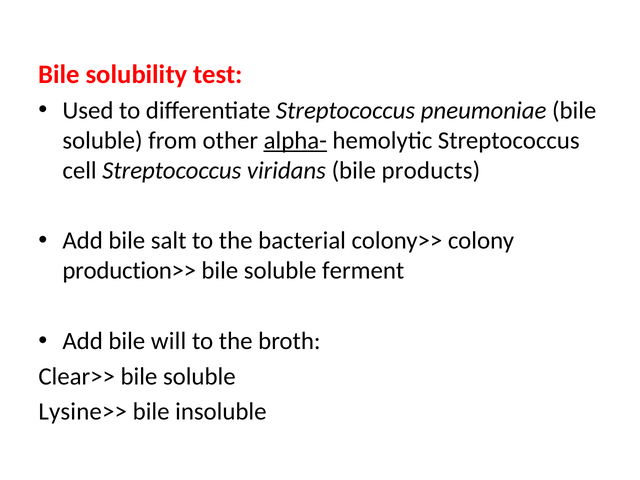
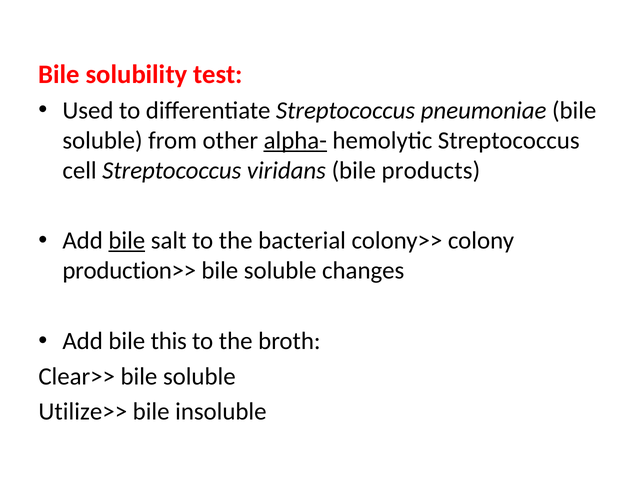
bile underline: none -> present (127, 241)
ferment: ferment -> changes (363, 271)
will: will -> this (169, 341)
Lysine>>: Lysine>> -> Utilize>> (83, 412)
